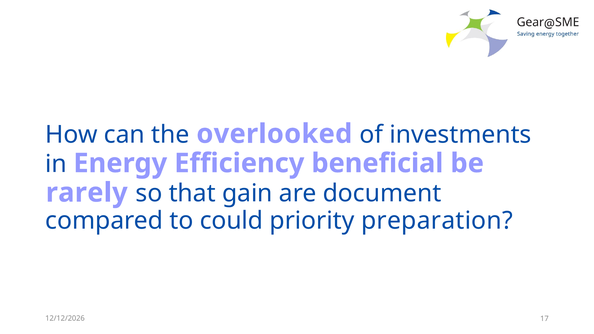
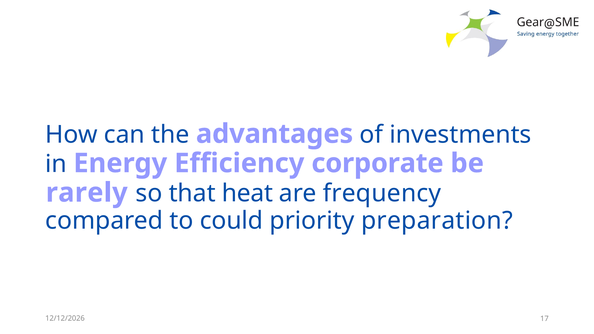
overlooked: overlooked -> advantages (275, 134)
beneficial: beneficial -> corporate (378, 163)
gain: gain -> heat (247, 194)
document: document -> frequency (382, 194)
